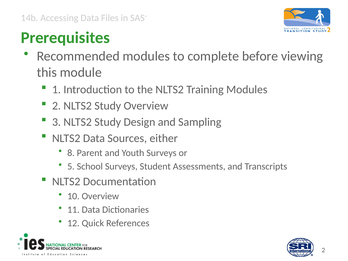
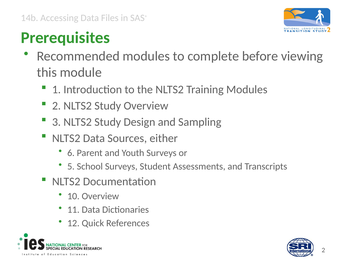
8: 8 -> 6 (71, 153)
